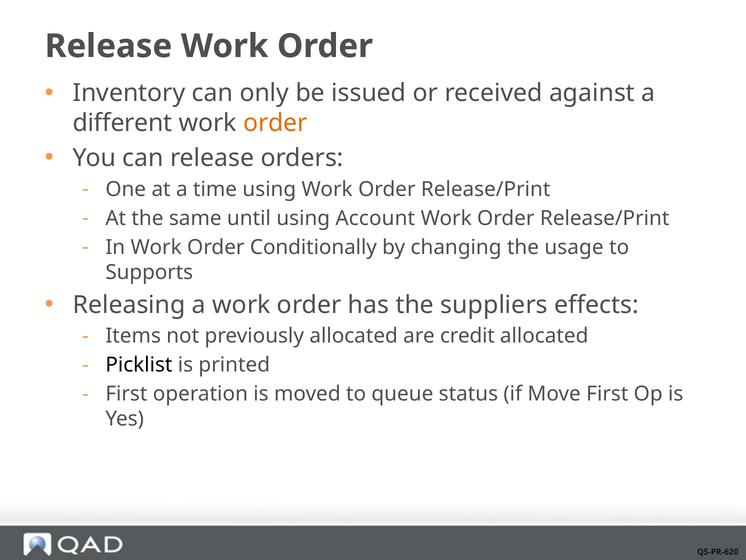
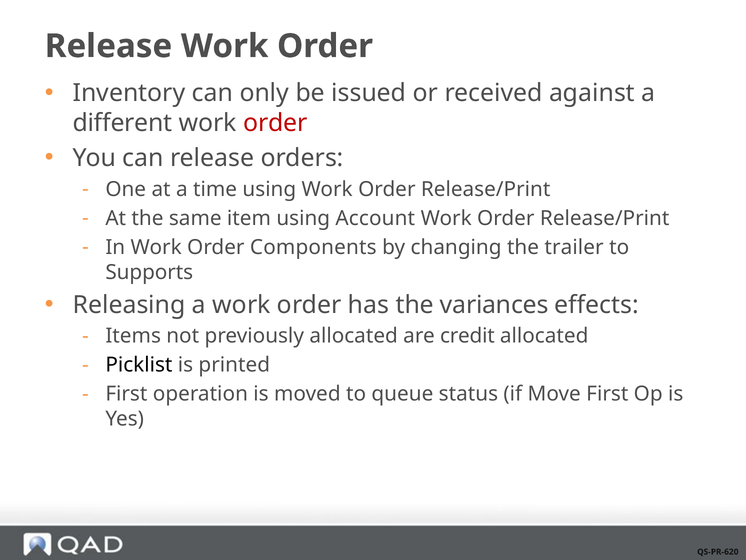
order colour: orange -> red (275, 123)
until: until -> item (249, 218)
Conditionally: Conditionally -> Components (313, 247)
usage: usage -> trailer (574, 247)
suppliers: suppliers -> variances (494, 305)
